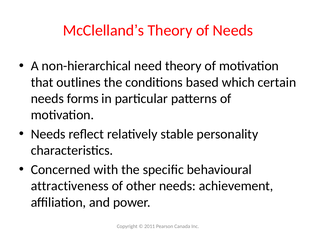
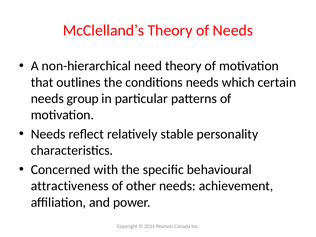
conditions based: based -> needs (202, 82)
forms: forms -> group (83, 99)
